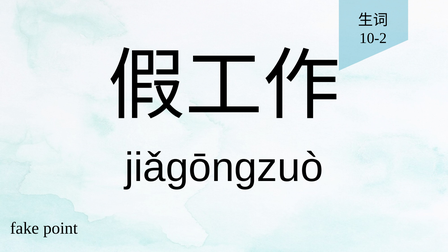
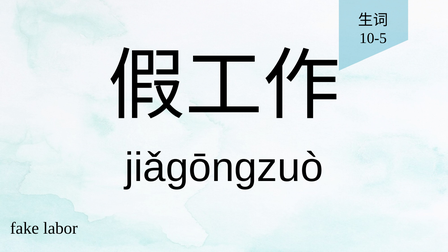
10-2: 10-2 -> 10-5 (373, 38)
point: point -> labor (60, 228)
